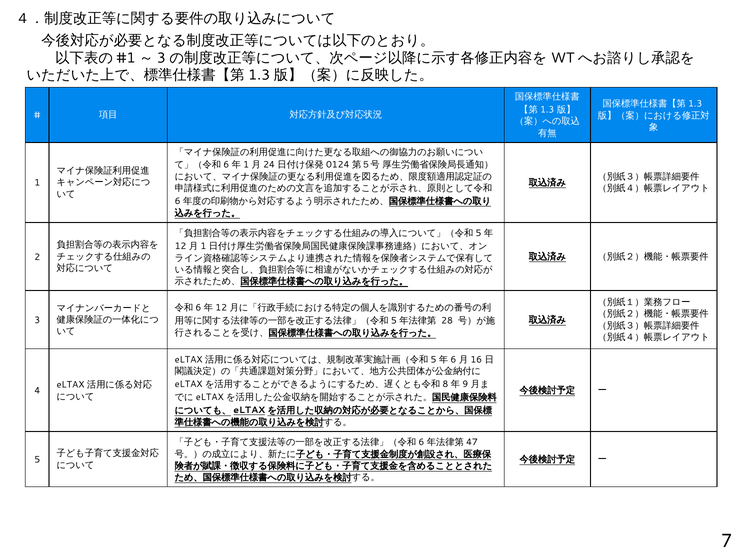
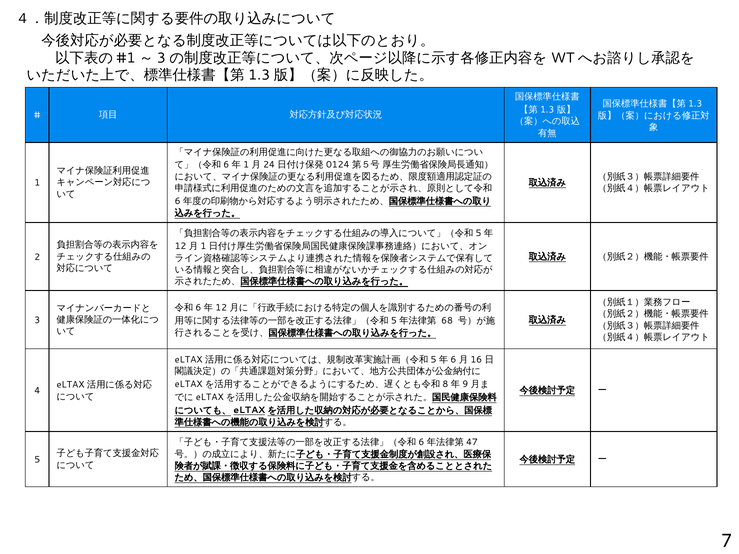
28: 28 -> 68 (447, 321)
